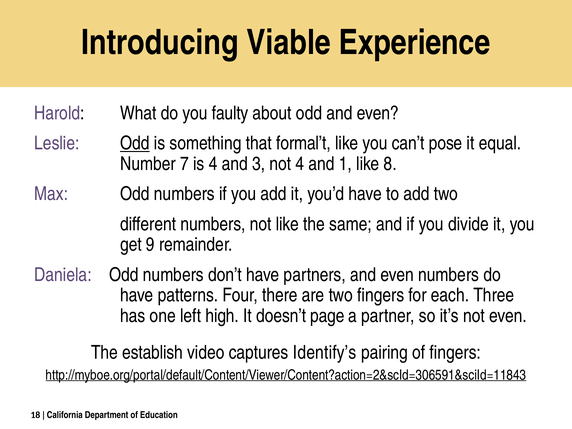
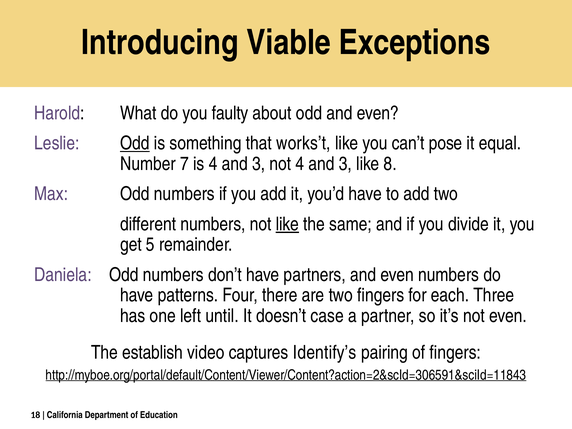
Experience: Experience -> Exceptions (415, 43)
formal’t: formal’t -> works’t (303, 143)
not 4 and 1: 1 -> 3 (345, 164)
like underline: none -> present (287, 224)
9: 9 -> 5 (150, 245)
high: high -> until (222, 316)
page: page -> case (327, 316)
